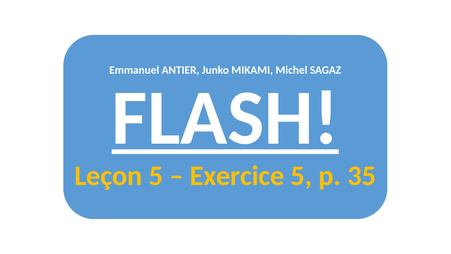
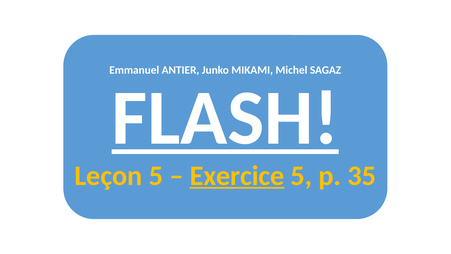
Exercice underline: none -> present (237, 176)
